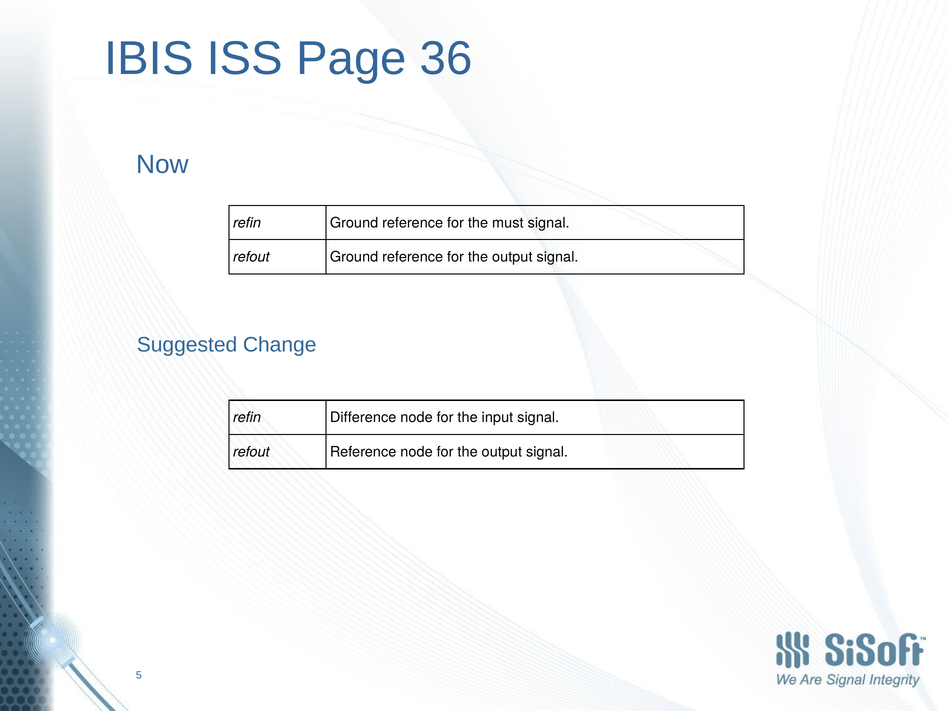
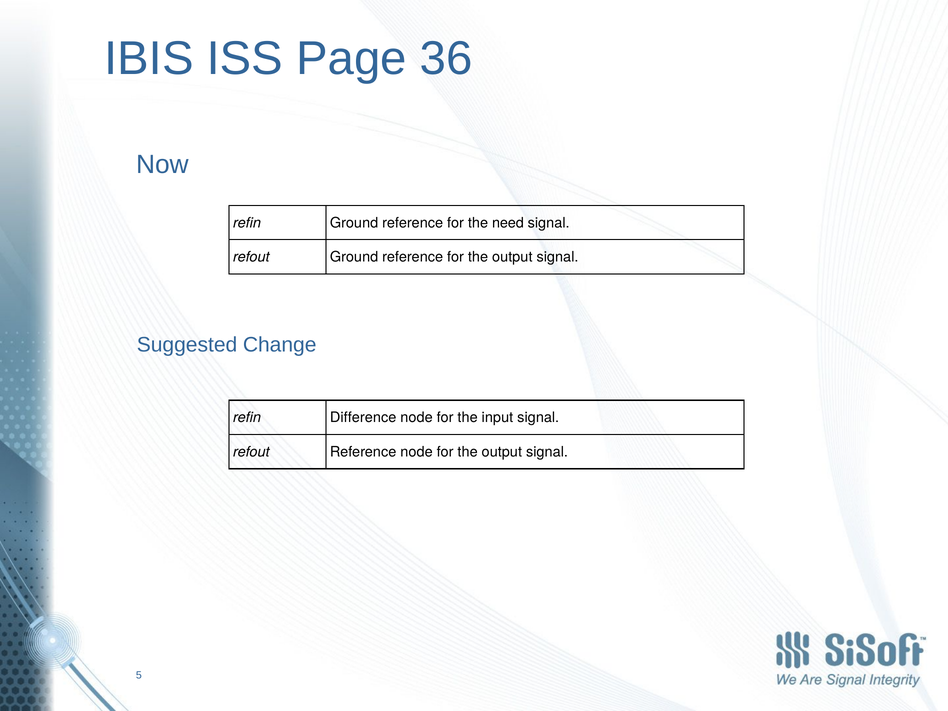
must: must -> need (508, 223)
